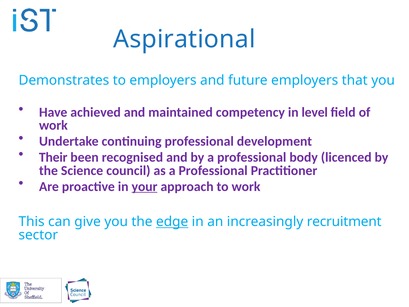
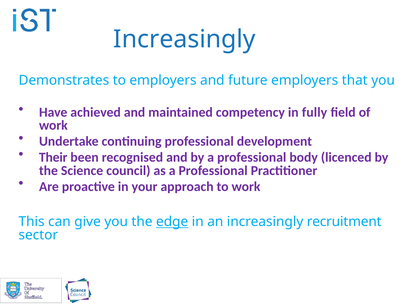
Aspirational: Aspirational -> Increasingly (184, 39)
level: level -> fully (315, 112)
your underline: present -> none (145, 186)
